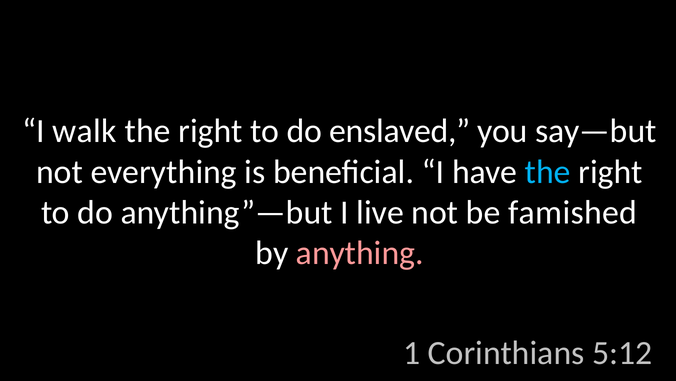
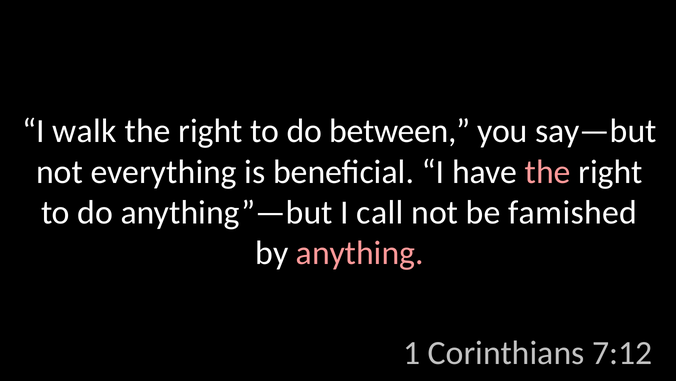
enslaved: enslaved -> between (400, 131)
the colour: light blue -> pink (548, 172)
live: live -> call (380, 212)
5:12: 5:12 -> 7:12 (622, 352)
